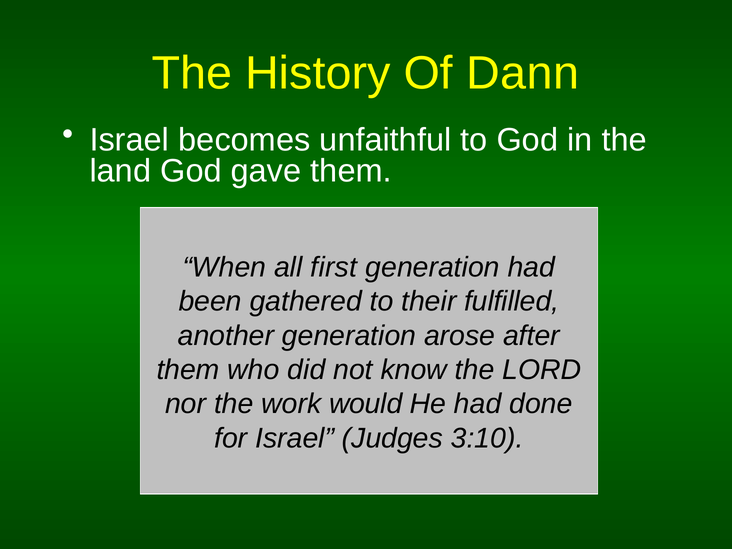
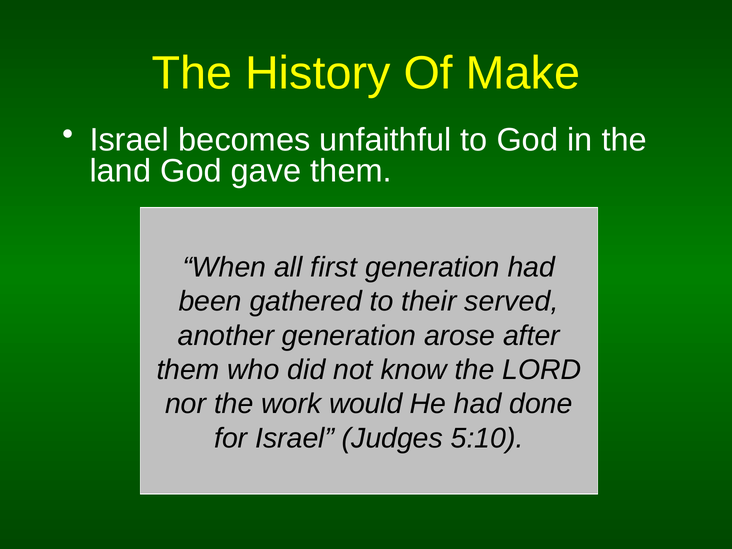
Dann: Dann -> Make (523, 73)
fulfilled: fulfilled -> served (512, 301)
3:10: 3:10 -> 5:10 (487, 438)
